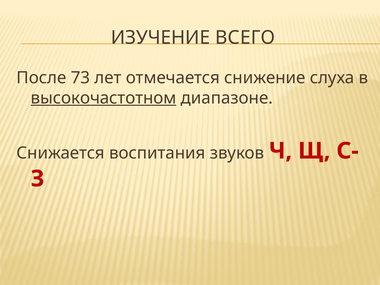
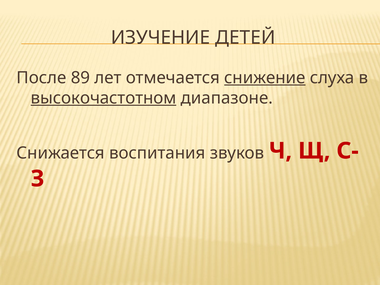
ВСЕГО: ВСЕГО -> ДЕТЕЙ (245, 38)
73: 73 -> 89 (80, 78)
снижение underline: none -> present (265, 78)
